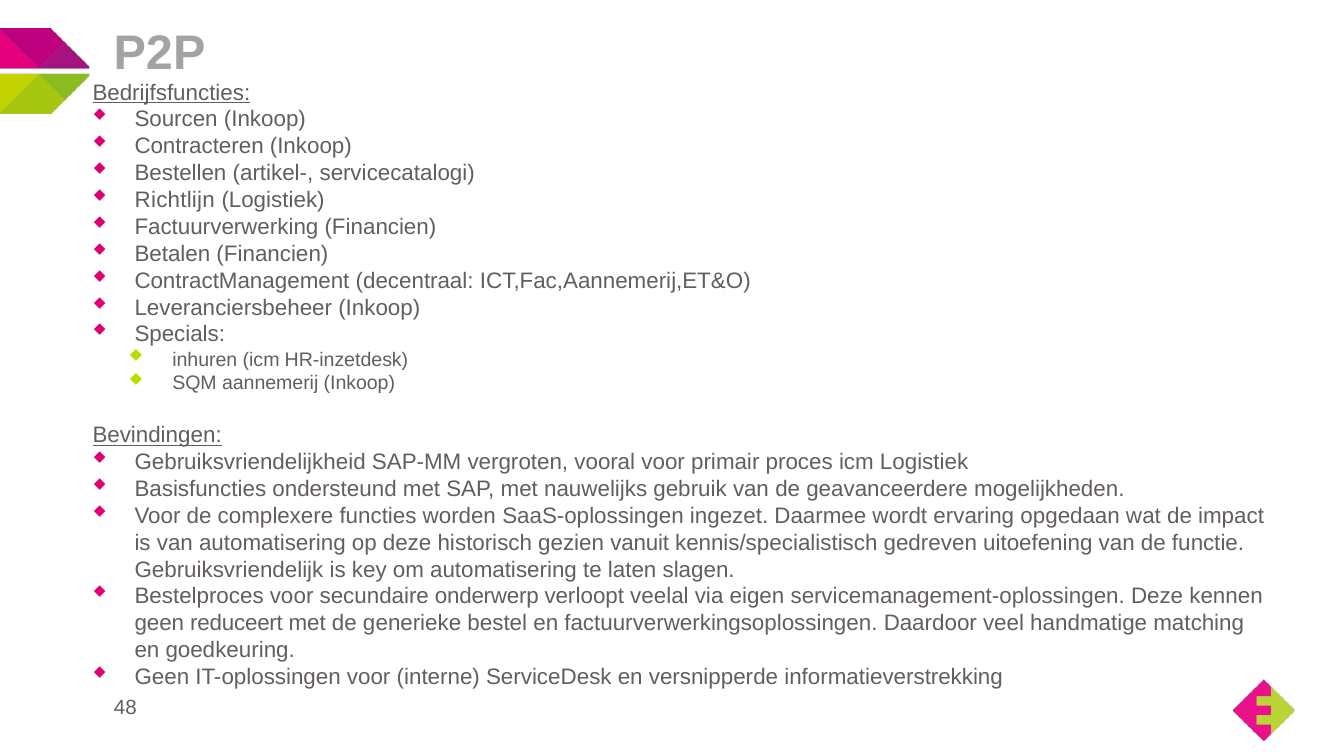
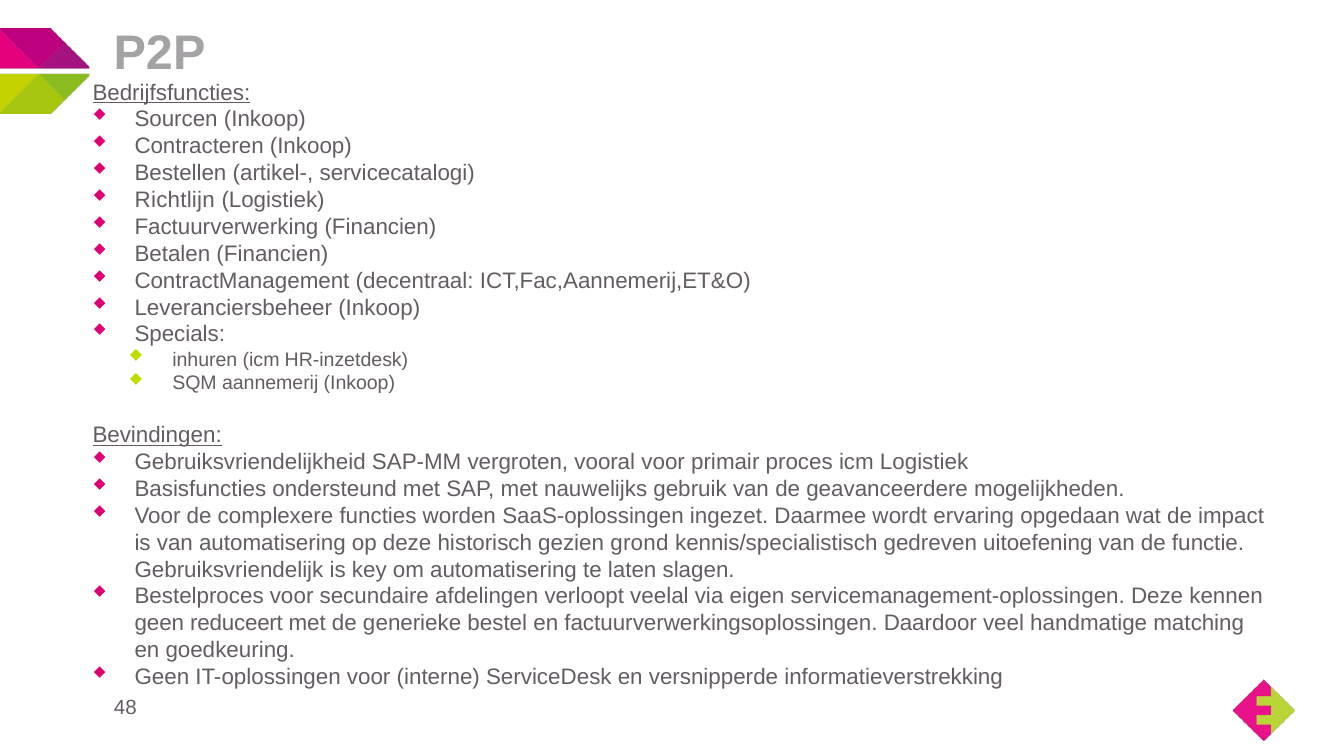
vanuit: vanuit -> grond (639, 543)
onderwerp: onderwerp -> afdelingen (487, 597)
